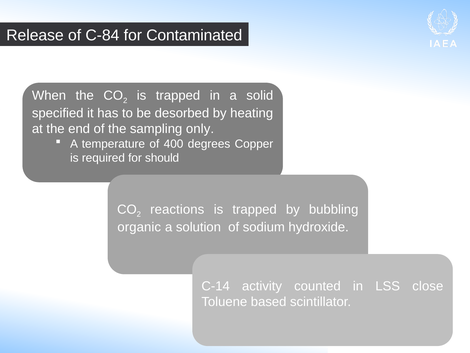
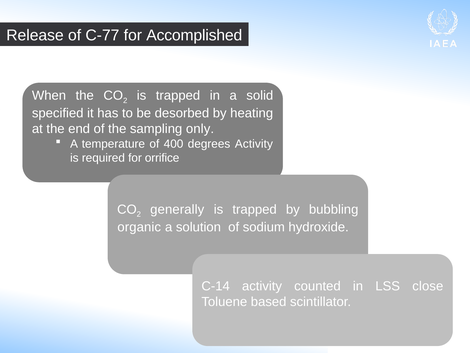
C-84: C-84 -> C-77 (102, 35)
Contaminated: Contaminated -> Accomplished (194, 35)
degrees Copper: Copper -> Activity (254, 144)
should: should -> orrifice (162, 158)
reactions: reactions -> generally (177, 209)
